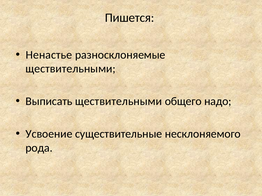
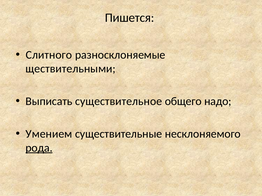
Ненастье: Ненастье -> Слитного (49, 55)
Выписать ществительными: ществительными -> существительное (119, 102)
Усвоение: Усвоение -> Умением (49, 134)
рода underline: none -> present (39, 148)
